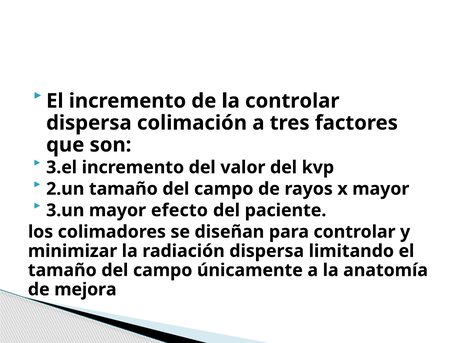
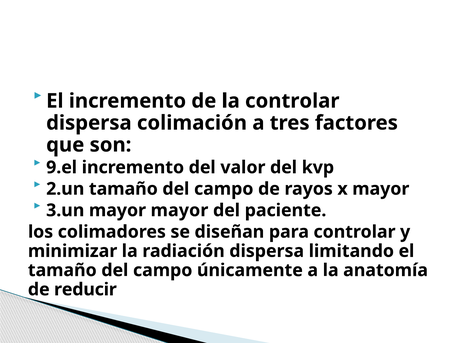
3.el: 3.el -> 9.el (62, 167)
mayor efecto: efecto -> mayor (179, 210)
mejora: mejora -> reducir (85, 289)
